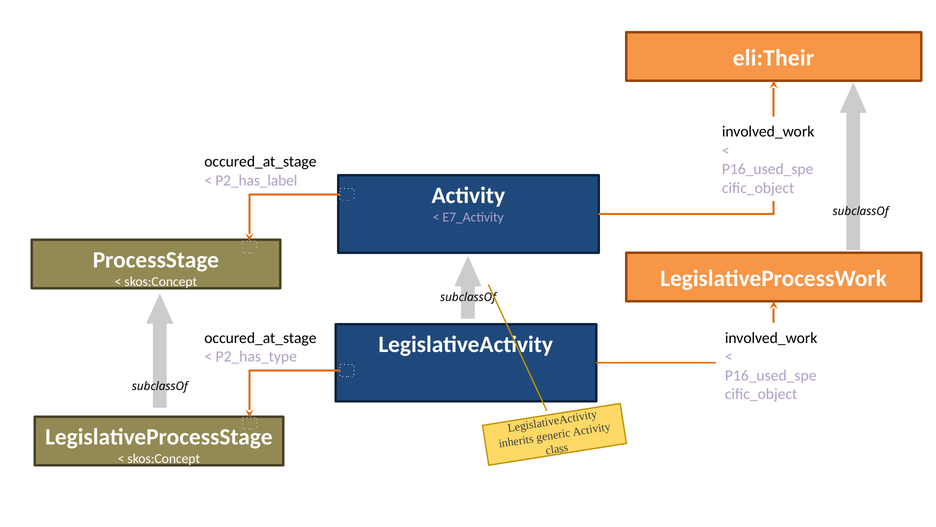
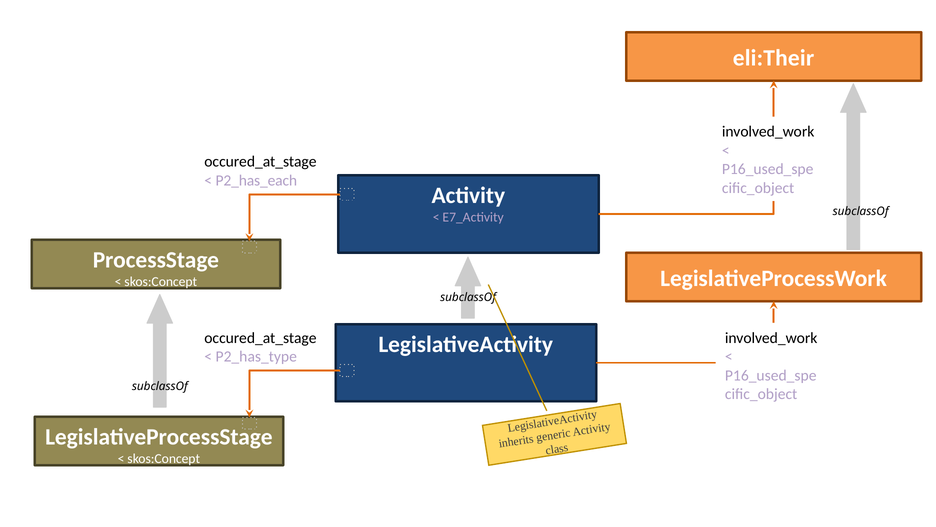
P2_has_label: P2_has_label -> P2_has_each (256, 180)
